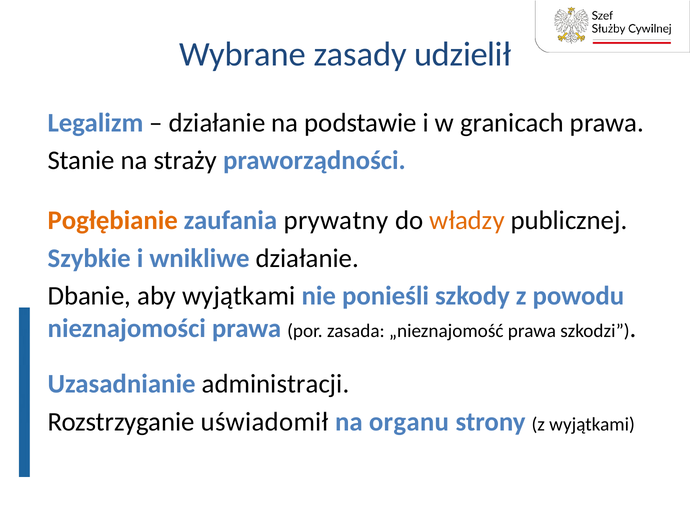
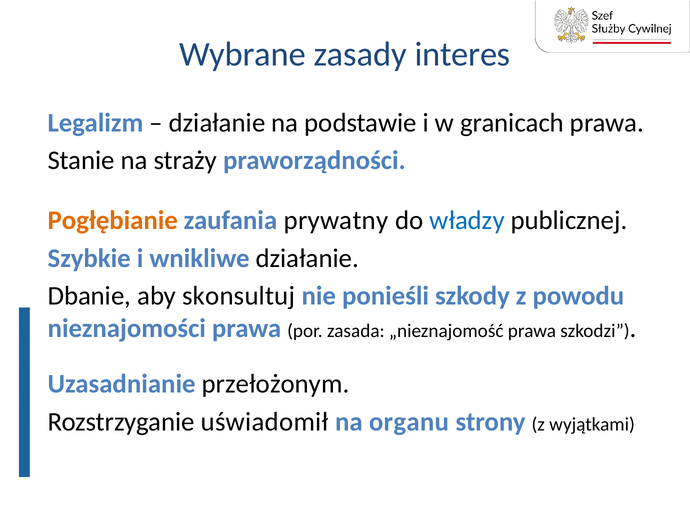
udzielił: udzielił -> interes (463, 54)
władzy colour: orange -> blue (467, 220)
aby wyjątkami: wyjątkami -> skonsultuj (239, 296)
administracji: administracji -> przełożonym (275, 384)
